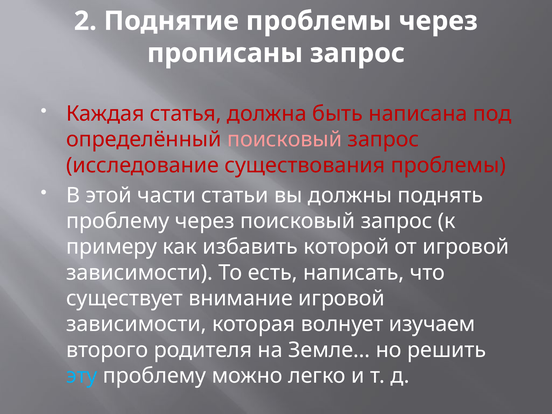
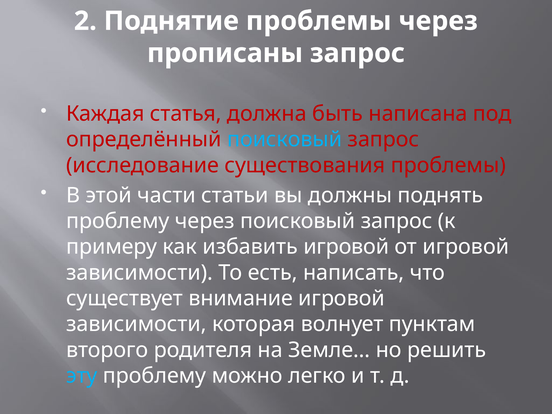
поисковый colour: pink -> light blue (285, 139)
избавить которой: которой -> игровой (346, 247)
изучаем: изучаем -> пунктам (432, 324)
